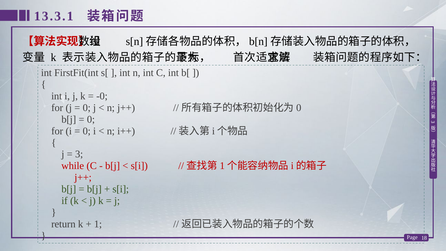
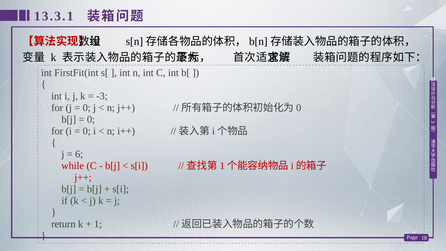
-0: -0 -> -3 (102, 96)
3: 3 -> 6 (79, 154)
